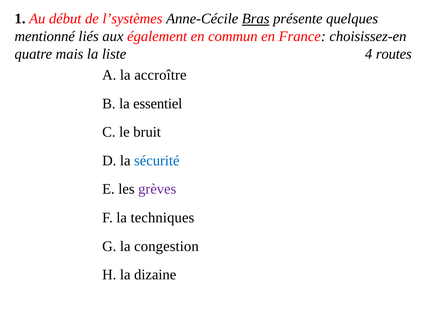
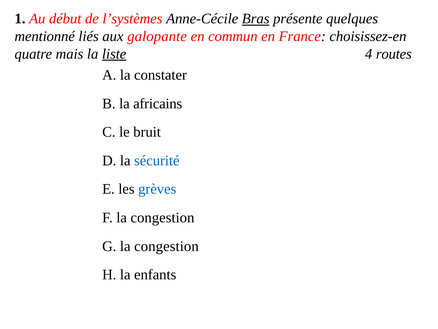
également: également -> galopante (157, 36)
liste underline: none -> present (114, 54)
accroître: accroître -> constater (160, 75)
essentiel: essentiel -> africains (158, 103)
grèves colour: purple -> blue (157, 189)
F la techniques: techniques -> congestion (162, 217)
dizaine: dizaine -> enfants (155, 274)
